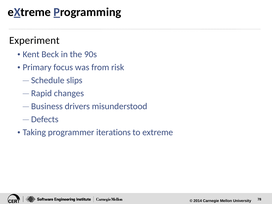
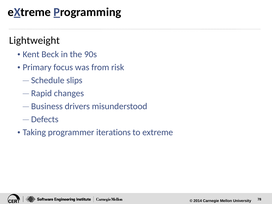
Experiment: Experiment -> Lightweight (34, 40)
